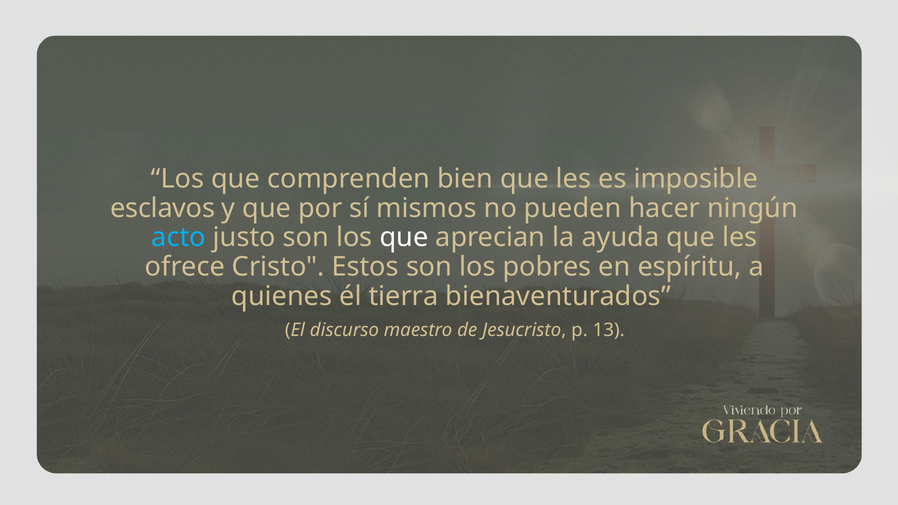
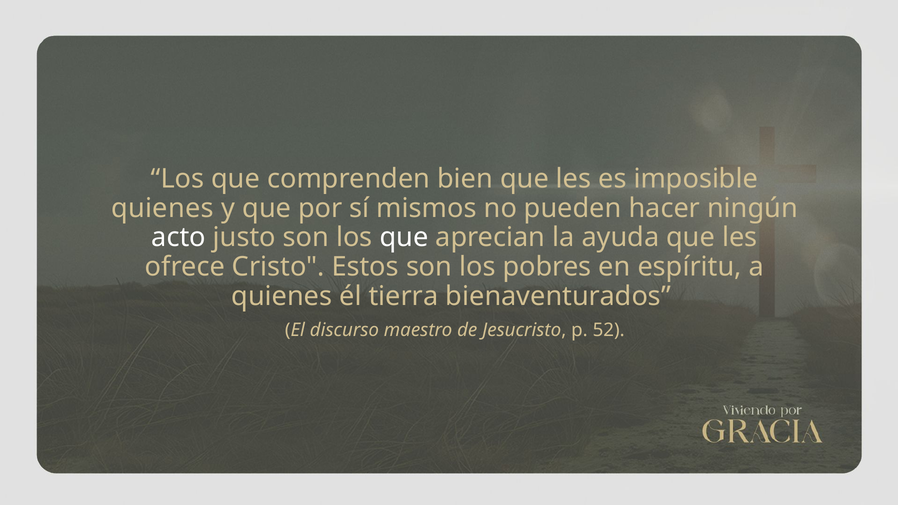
esclavos: esclavos -> quienes (162, 208)
acto colour: light blue -> white (179, 238)
13: 13 -> 52 (609, 330)
